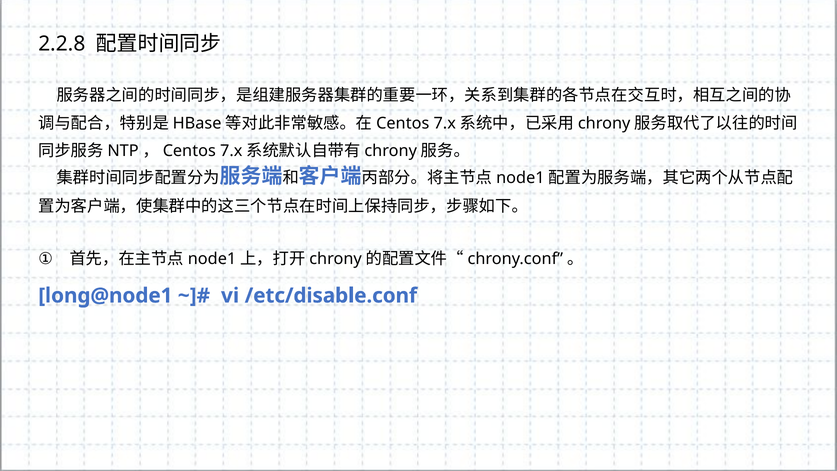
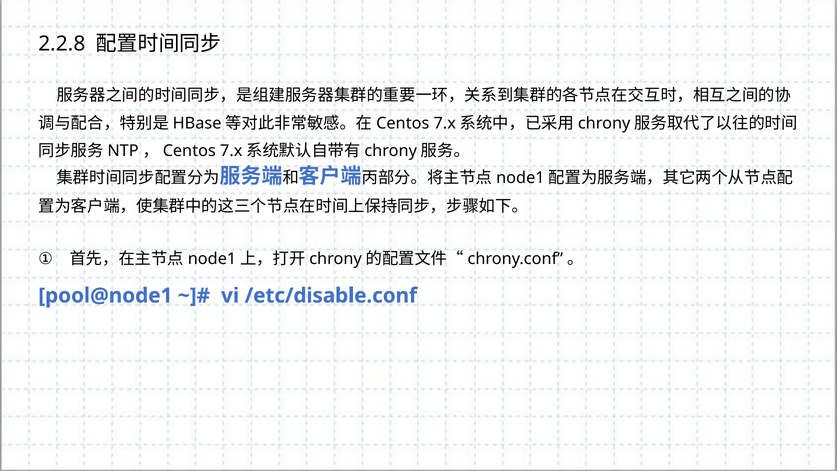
long@node1: long@node1 -> pool@node1 (105, 296)
